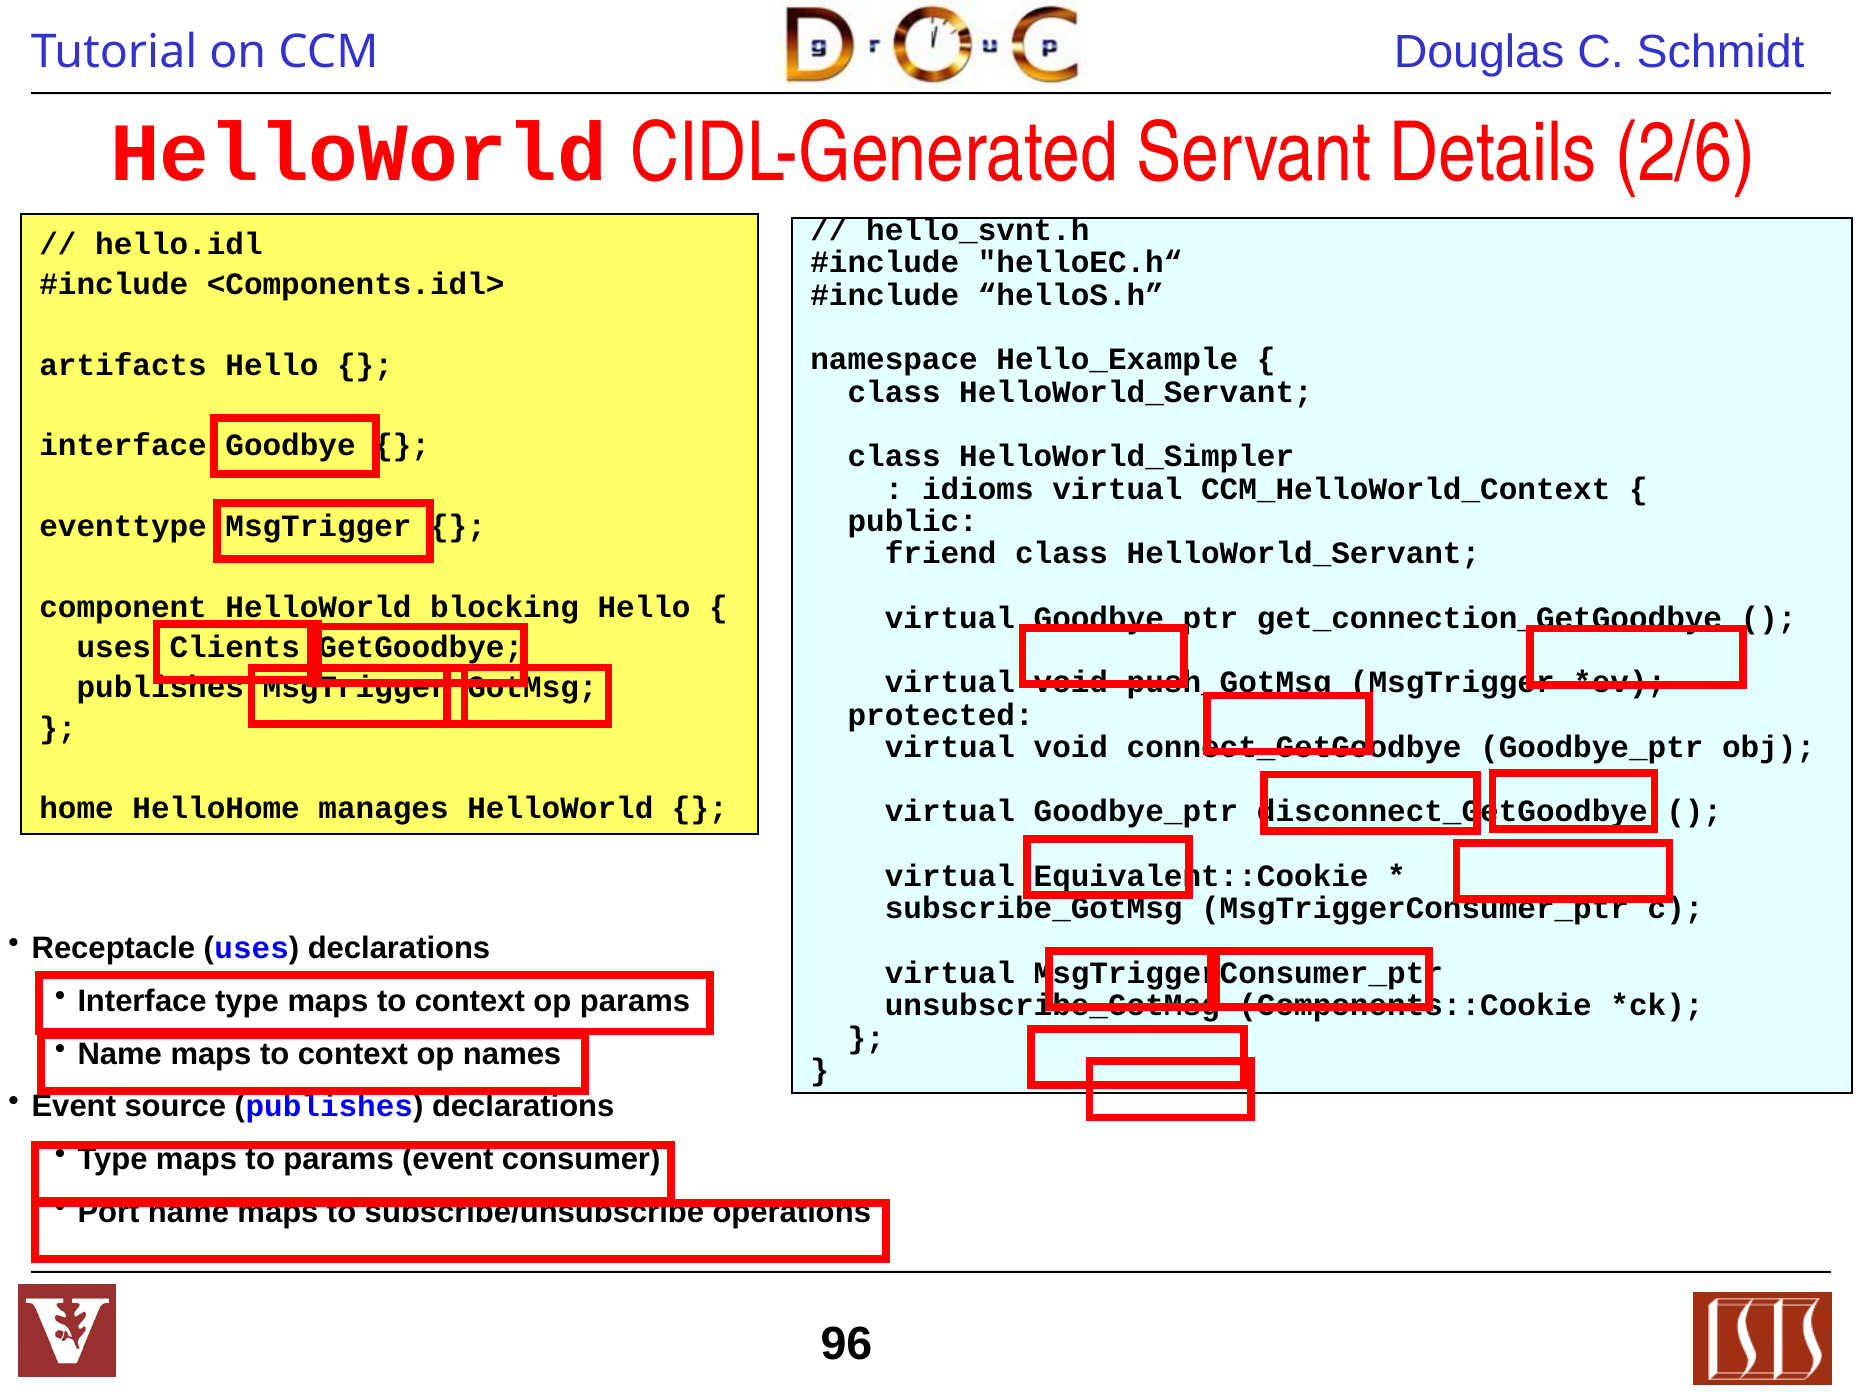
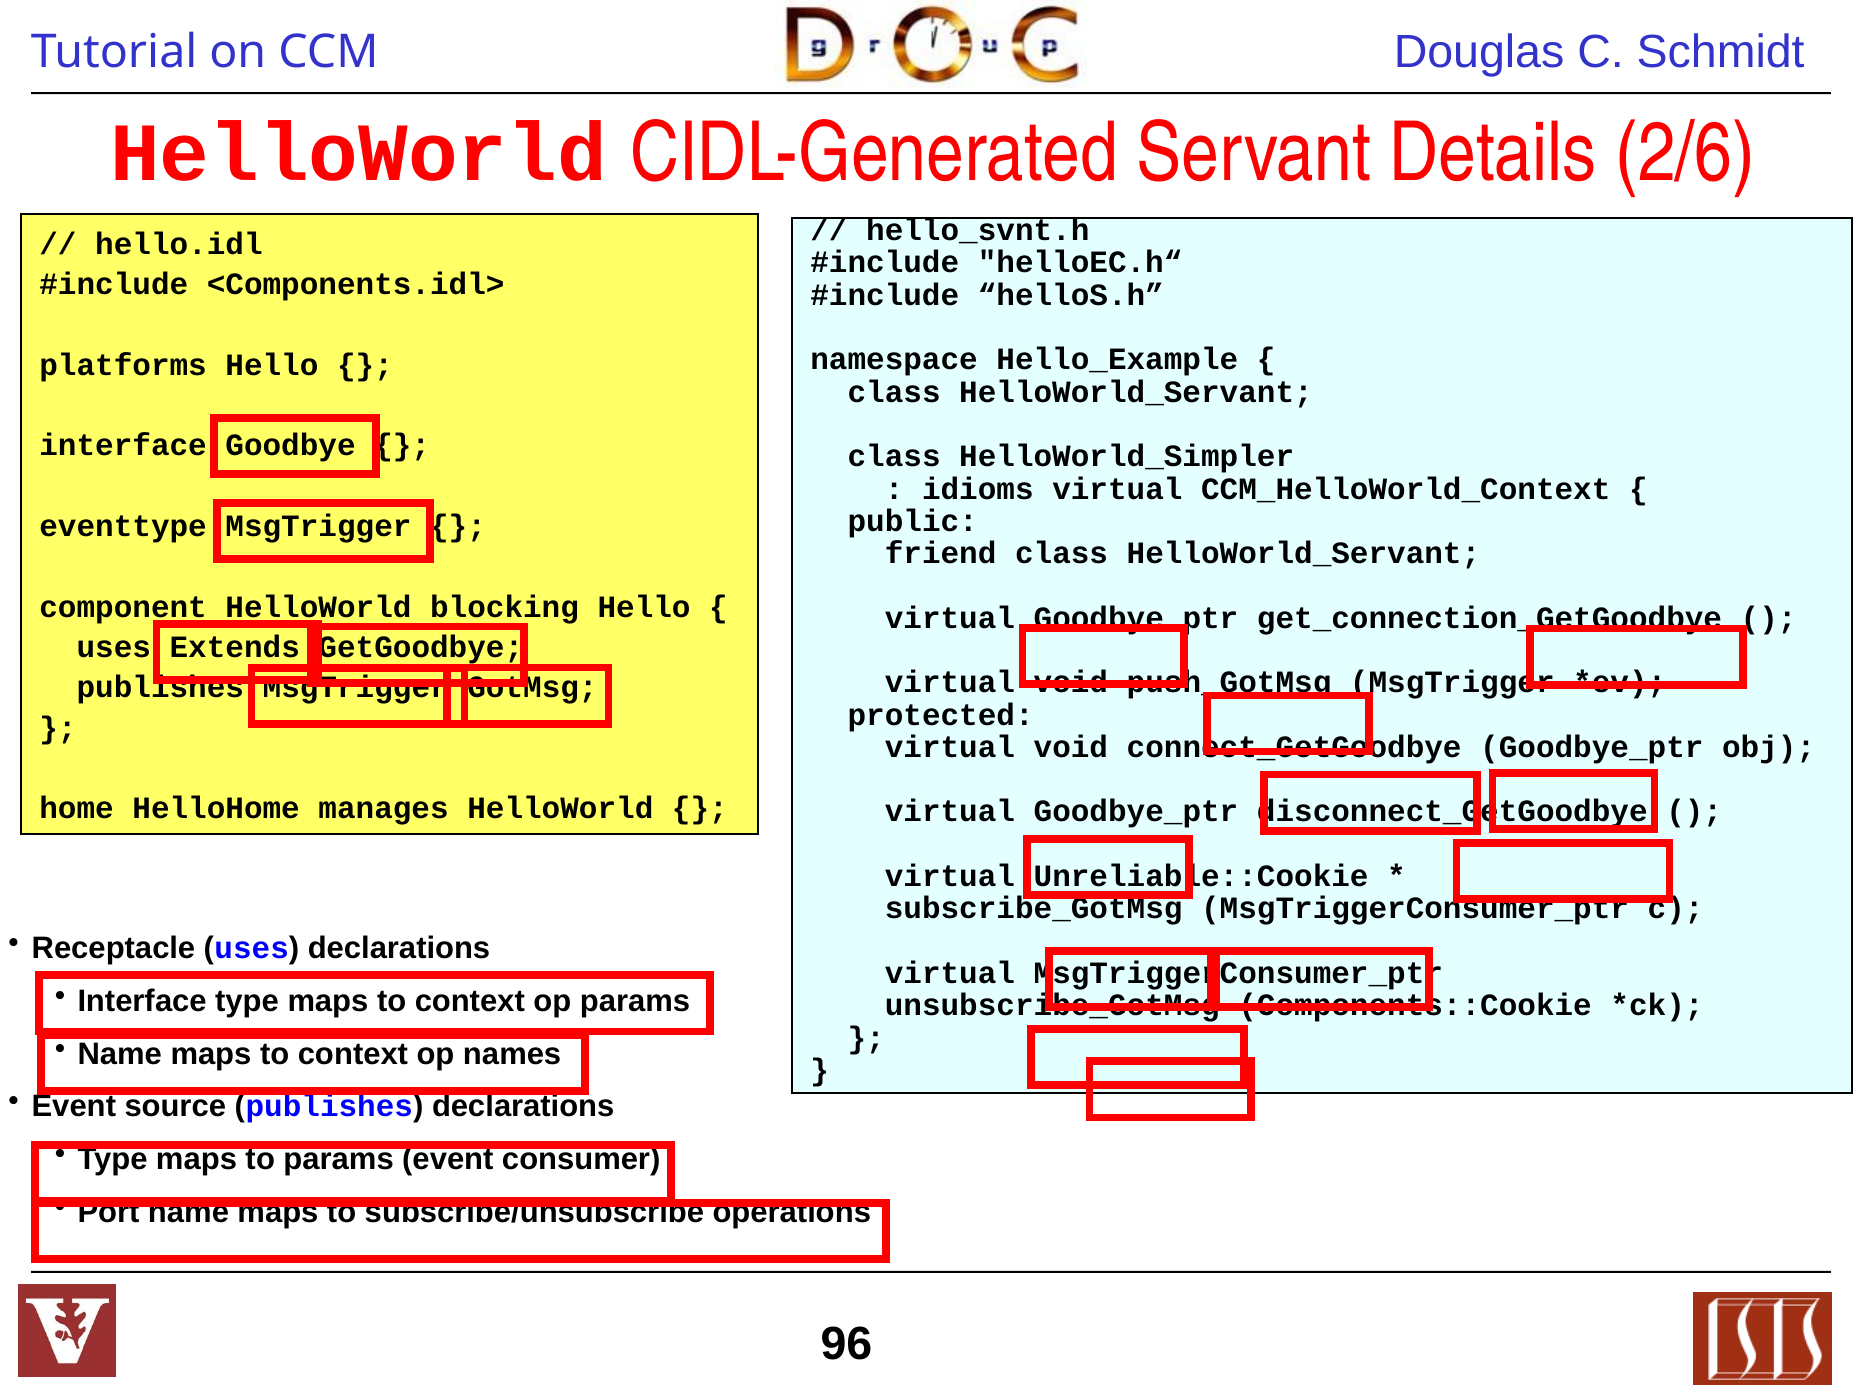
artifacts: artifacts -> platforms (123, 365)
Clients: Clients -> Extends (235, 647)
Equivalent::Cookie: Equivalent::Cookie -> Unreliable::Cookie (1201, 877)
